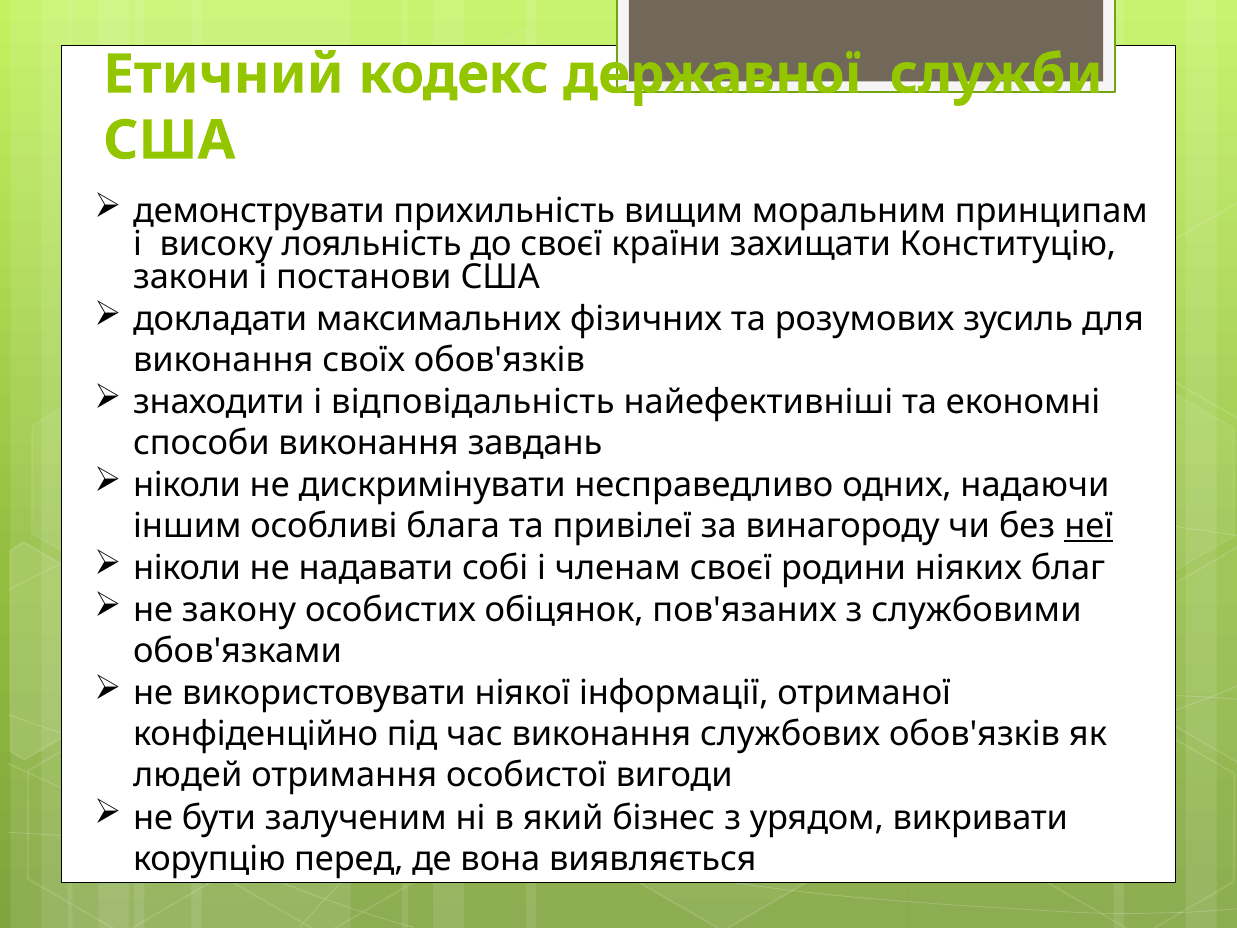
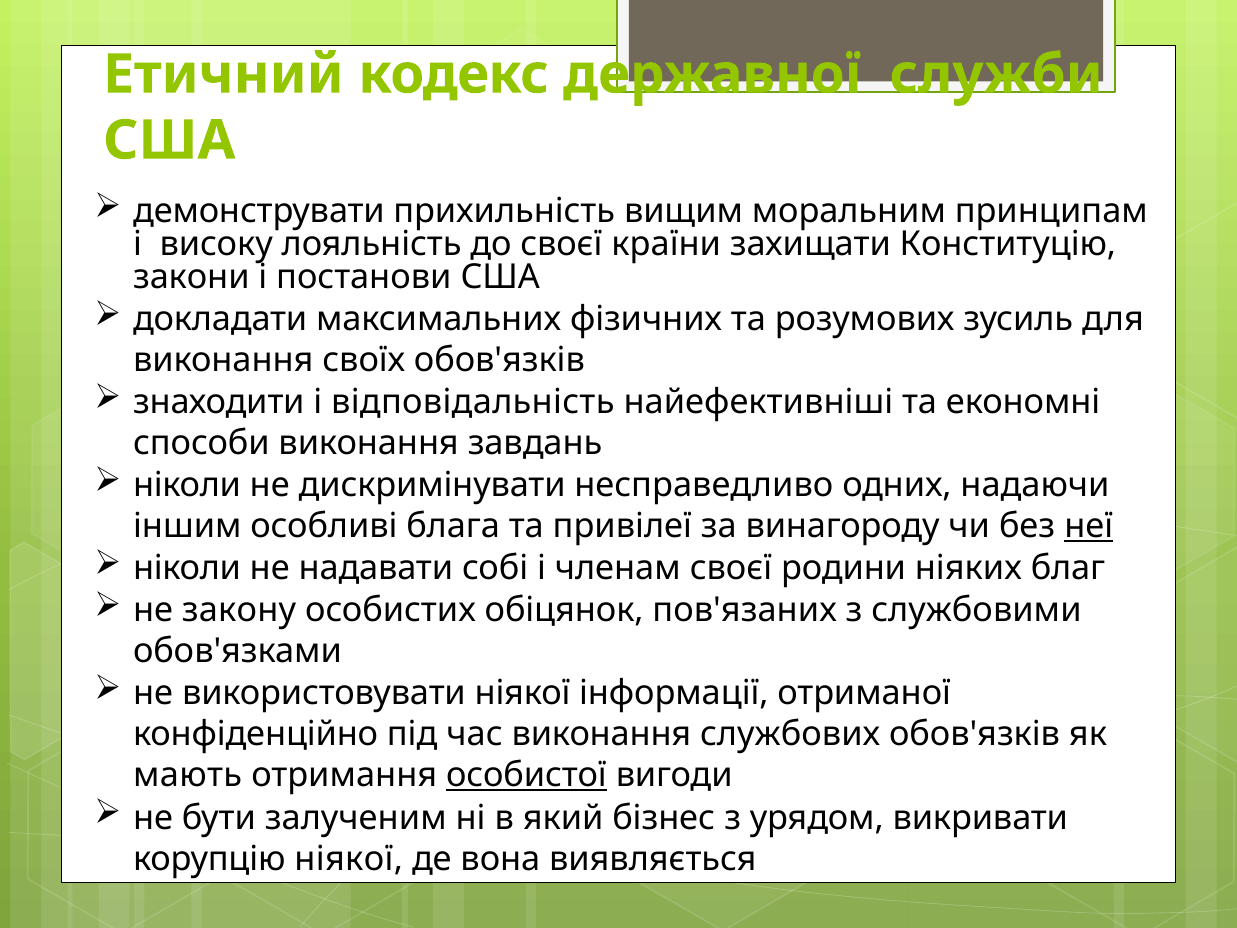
людей: людей -> мають (188, 775)
особистої underline: none -> present (526, 775)
корупцію перед: перед -> ніякої (349, 859)
